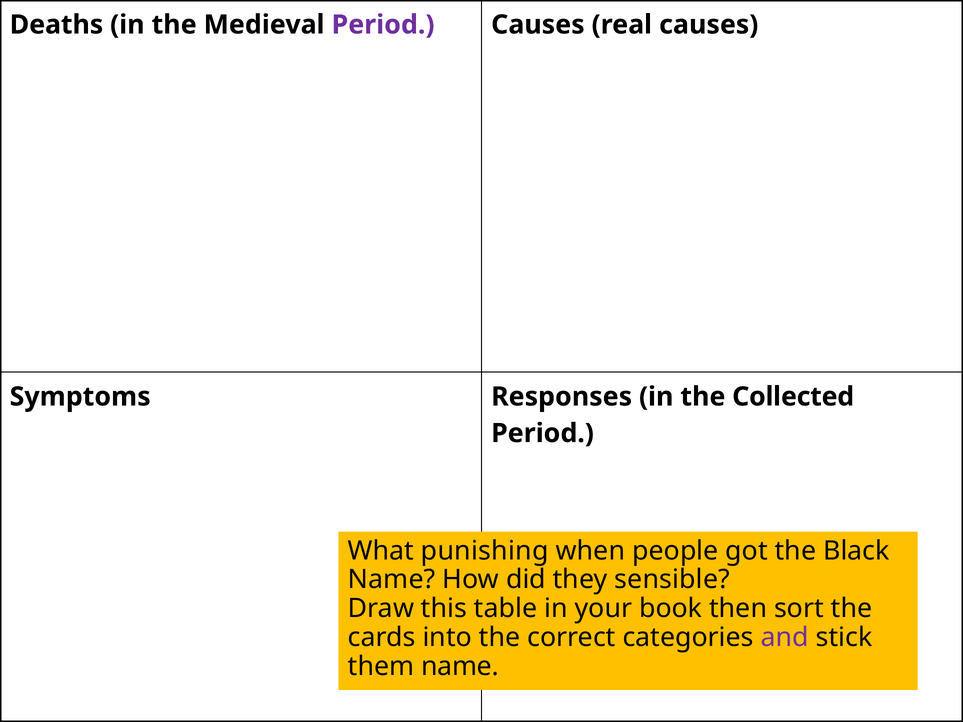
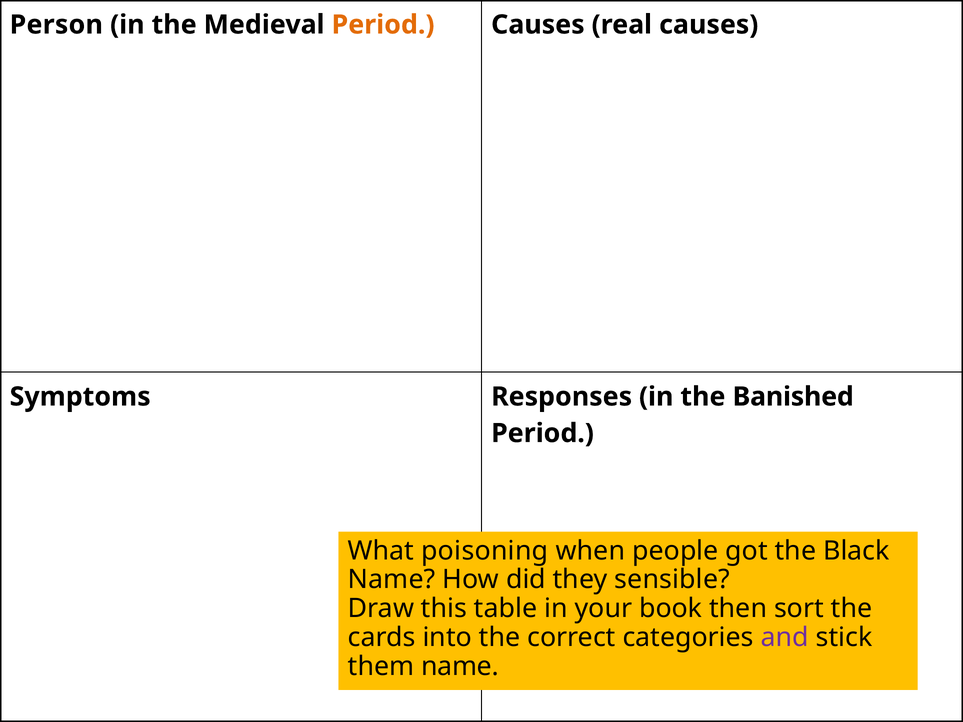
Deaths: Deaths -> Person (56, 25)
Period colour: purple -> orange (383, 25)
Collected: Collected -> Banished (793, 397)
punishing: punishing -> poisoning (485, 551)
